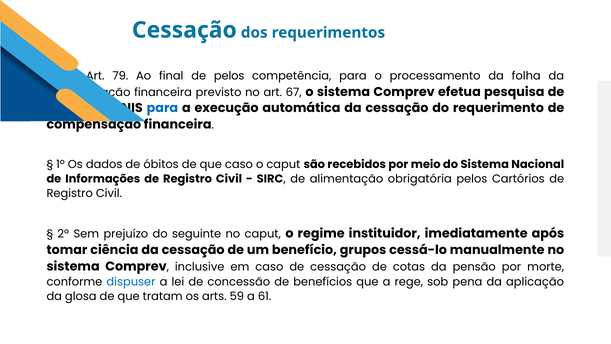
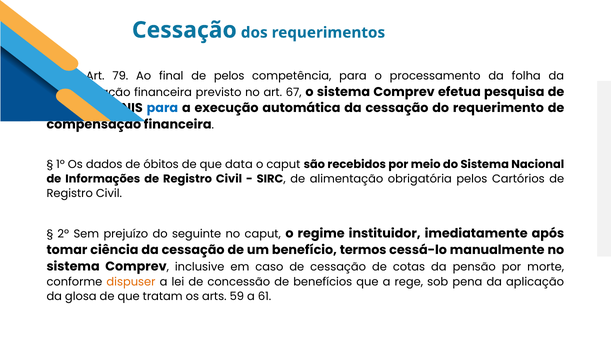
que caso: caso -> data (239, 164)
grupos: grupos -> termos (363, 250)
dispuser colour: blue -> orange (131, 282)
